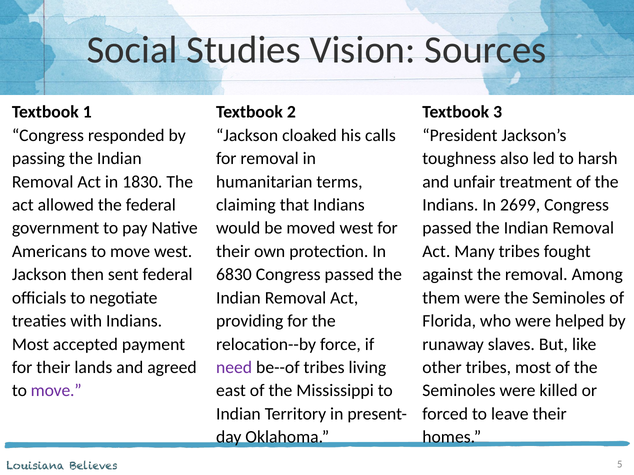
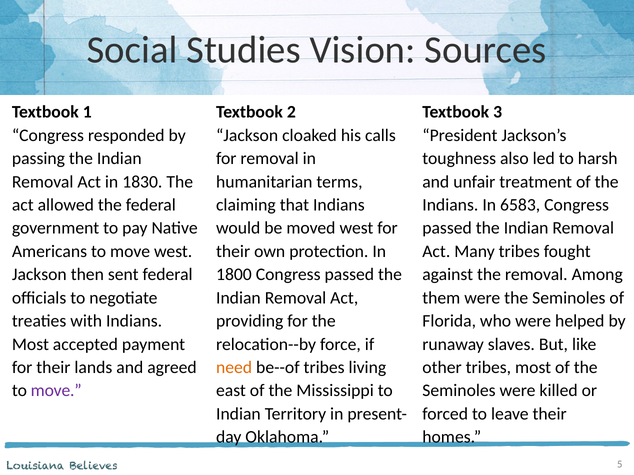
2699: 2699 -> 6583 (520, 205)
6830: 6830 -> 1800 (234, 275)
need colour: purple -> orange (234, 368)
